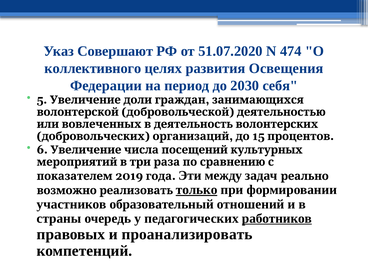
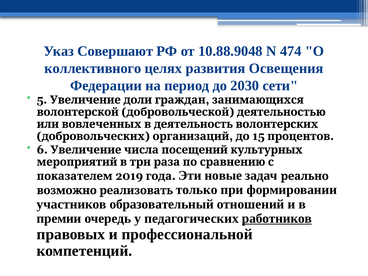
51.07.2020: 51.07.2020 -> 10.88.9048 (230, 51)
себя: себя -> сети (280, 86)
между: между -> новые (223, 175)
только underline: present -> none (197, 190)
страны: страны -> премии (59, 218)
проанализировать: проанализировать -> профессиональной (187, 234)
